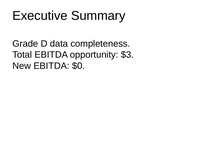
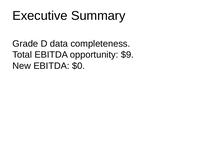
$3: $3 -> $9 (127, 55)
